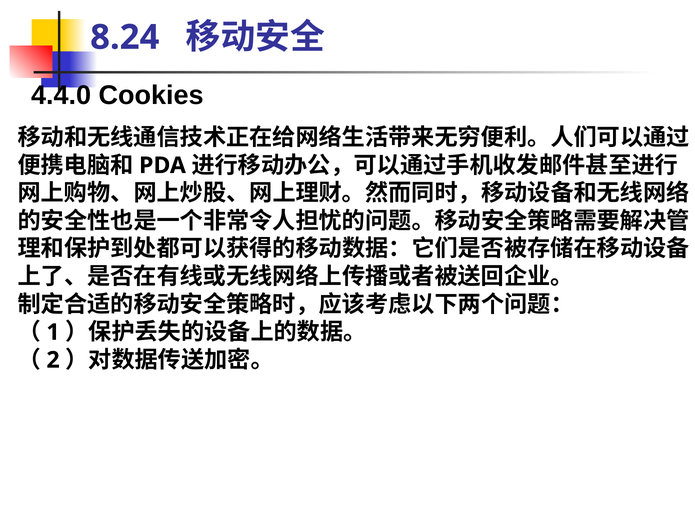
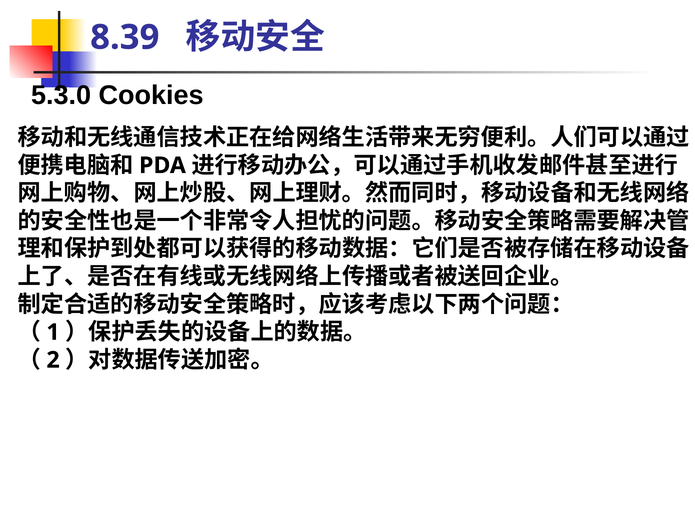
8.24: 8.24 -> 8.39 (125, 37)
4.4.0: 4.4.0 -> 5.3.0 (61, 95)
